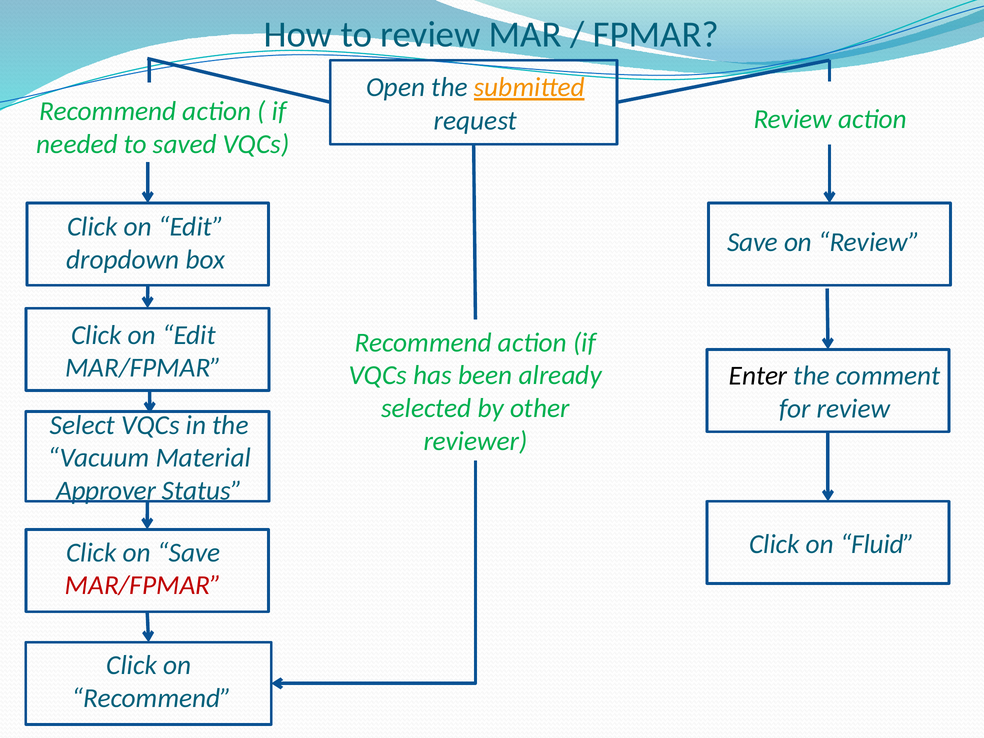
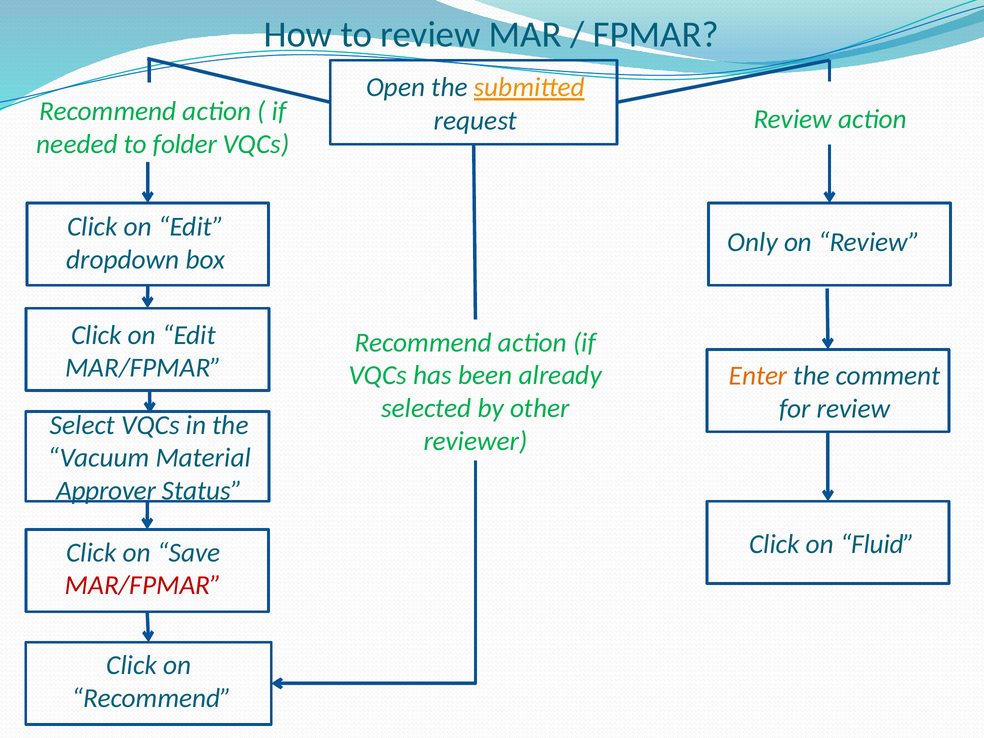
saved: saved -> folder (185, 144)
Save: Save -> Only (752, 242)
Enter colour: black -> orange (758, 376)
